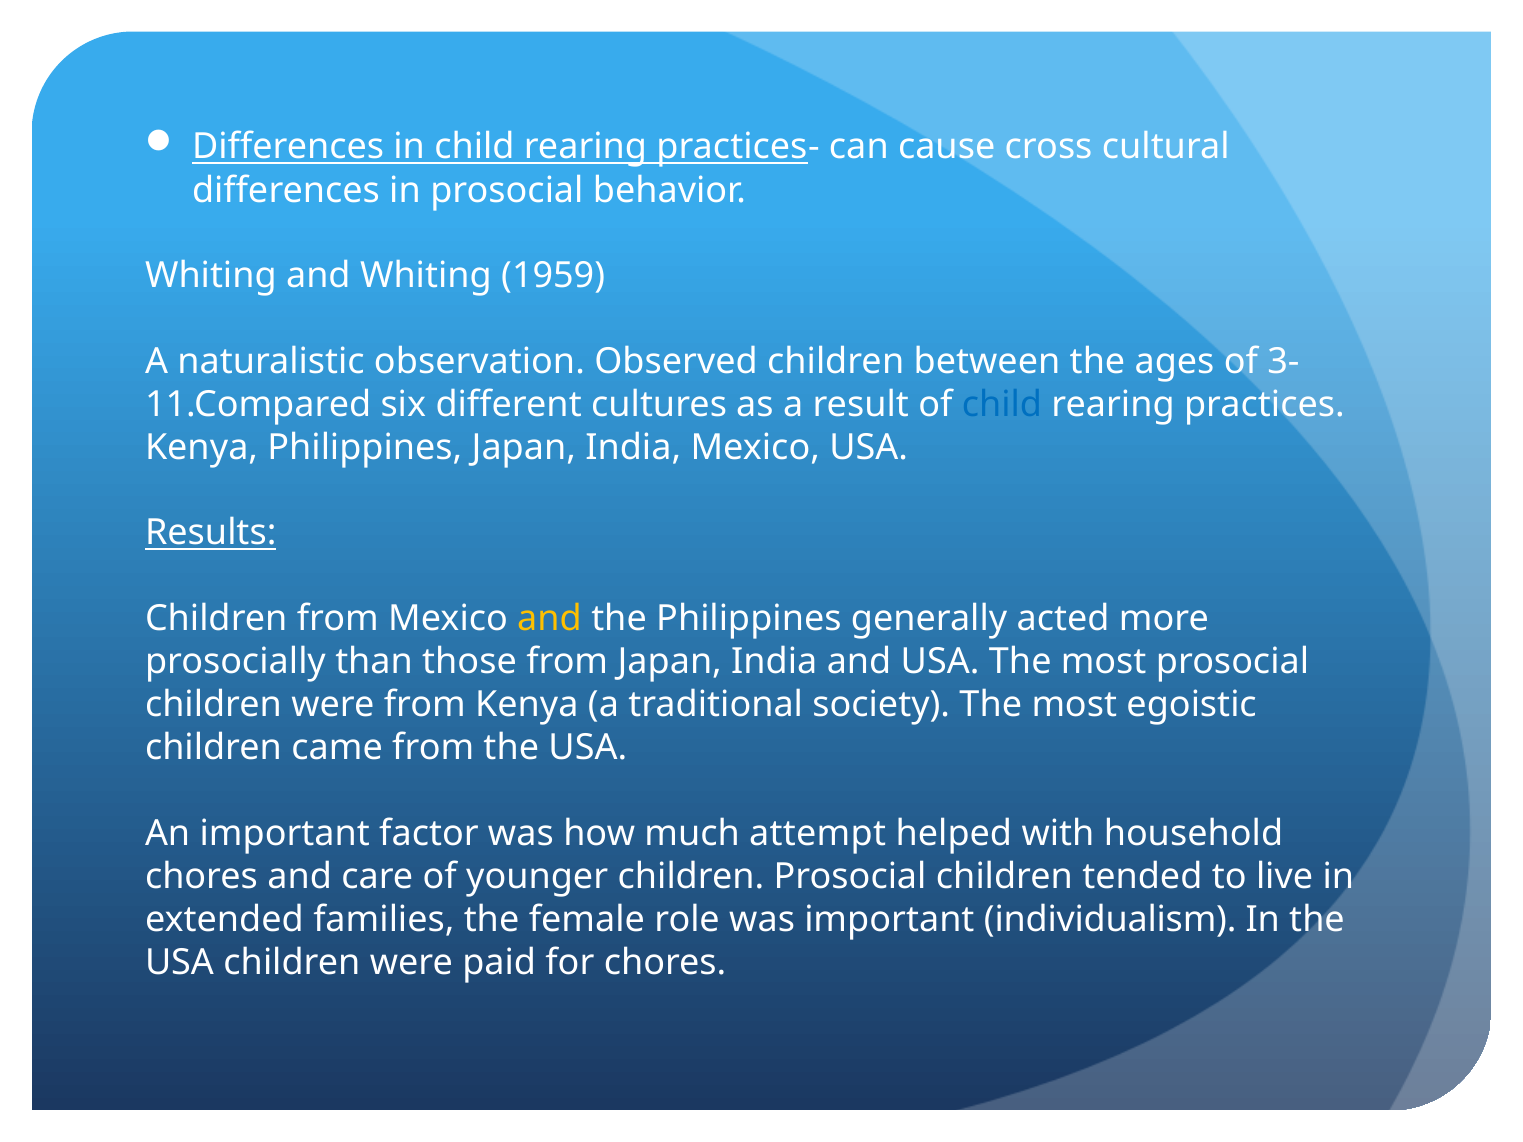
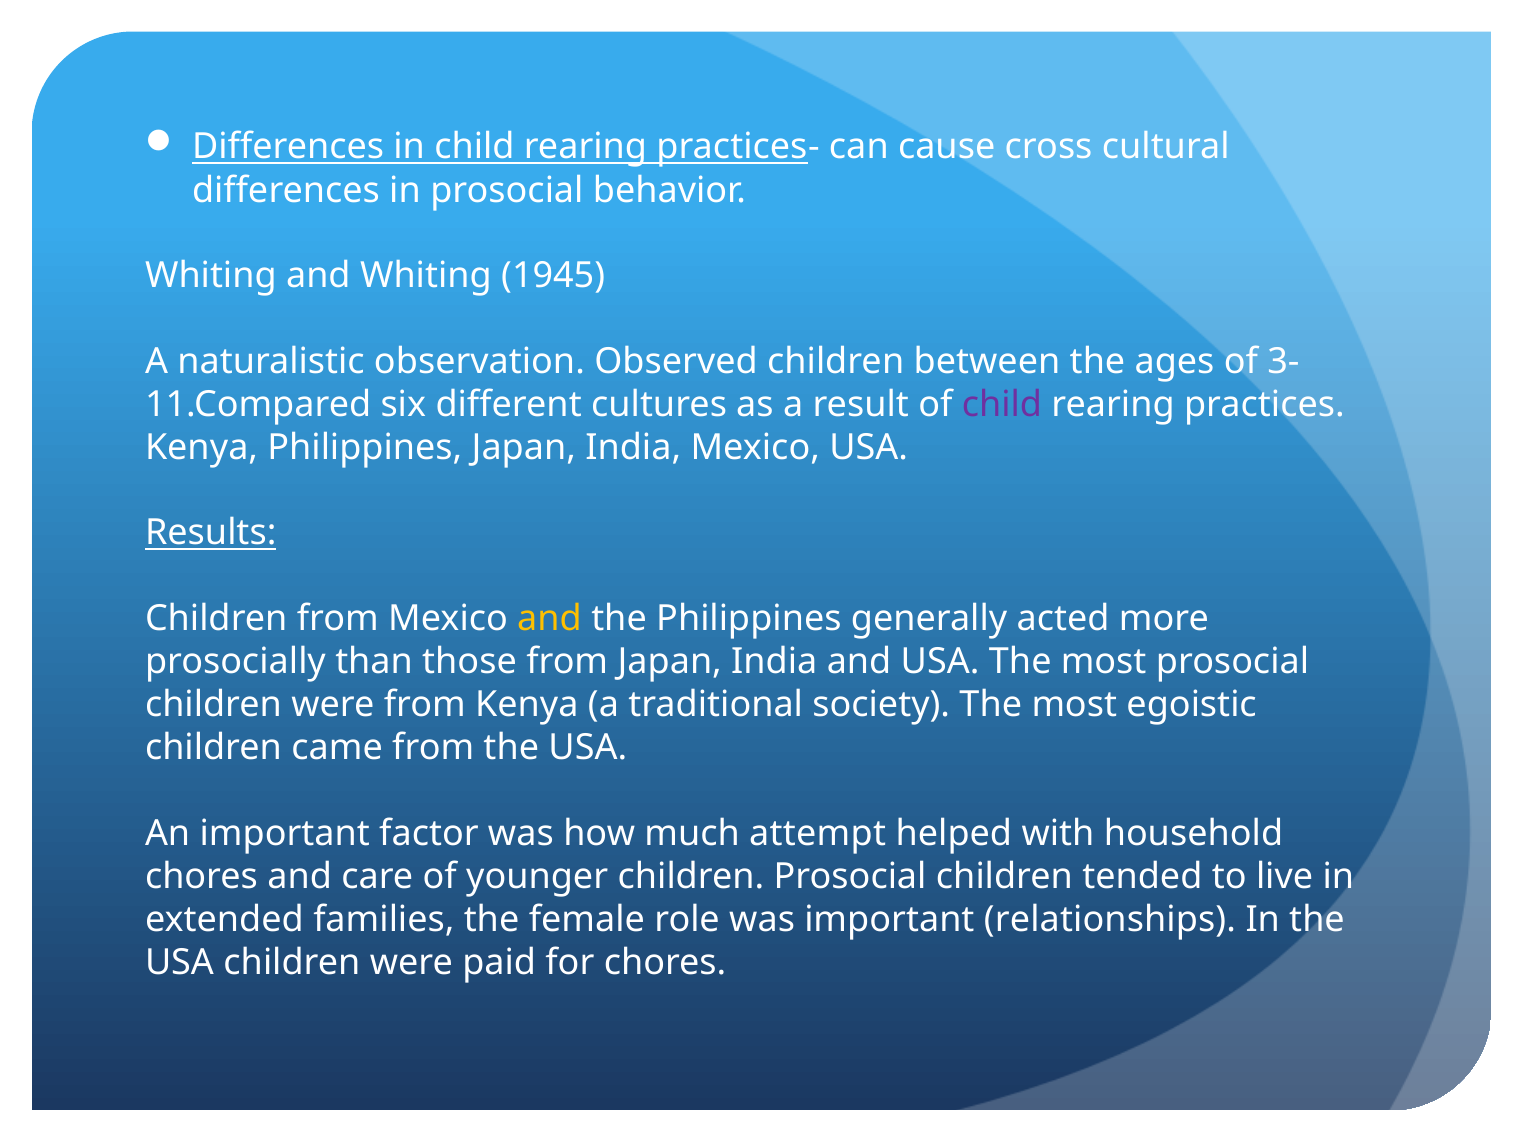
1959: 1959 -> 1945 (553, 276)
child colour: blue -> purple (1002, 404)
individualism: individualism -> relationships (1110, 920)
